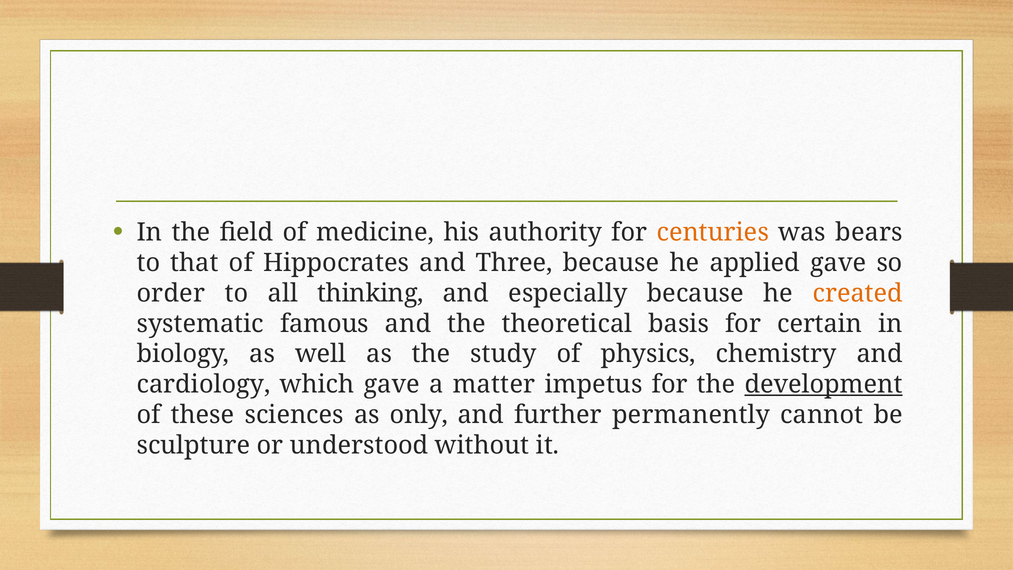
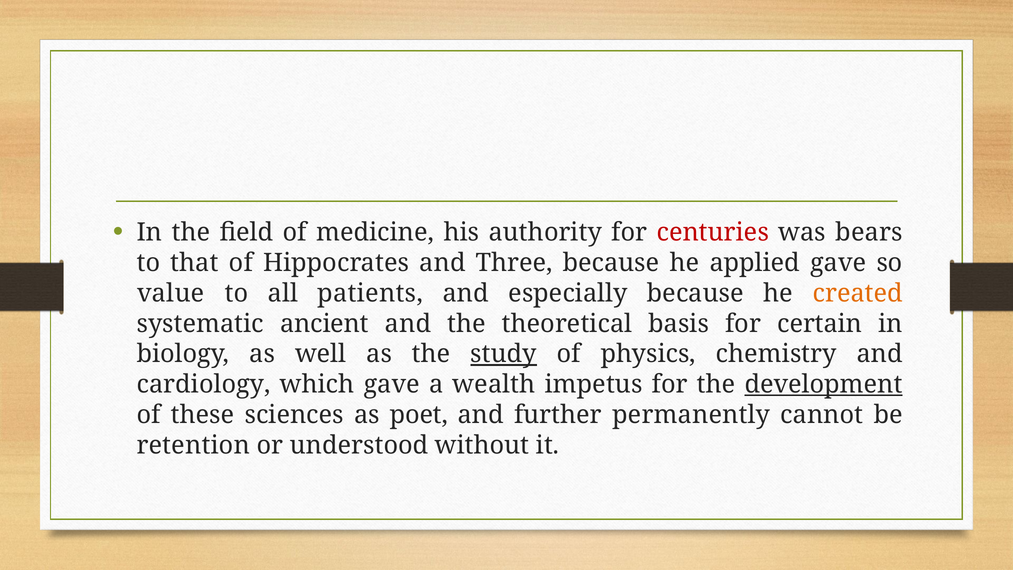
centuries colour: orange -> red (713, 232)
order: order -> value (171, 293)
thinking: thinking -> patients (370, 293)
famous: famous -> ancient (324, 324)
study underline: none -> present (504, 354)
matter: matter -> wealth (494, 384)
only: only -> poet (419, 415)
sculpture: sculpture -> retention (193, 445)
